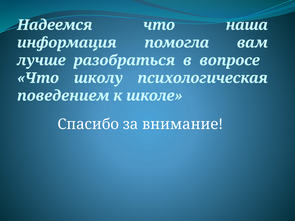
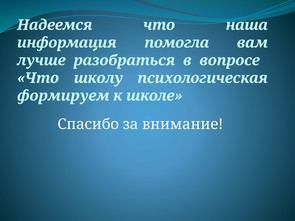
поведением: поведением -> формируем (63, 96)
